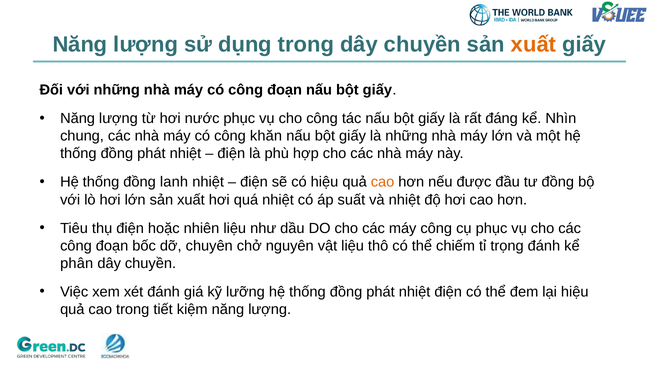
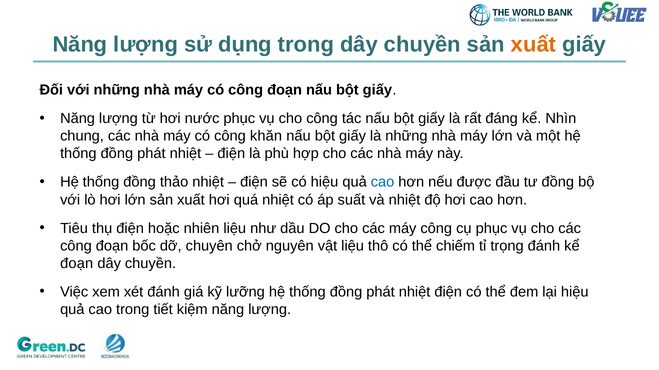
lanh: lanh -> thảo (174, 183)
cao colour: orange -> blue (383, 183)
phân: phân -> đoạn (77, 264)
